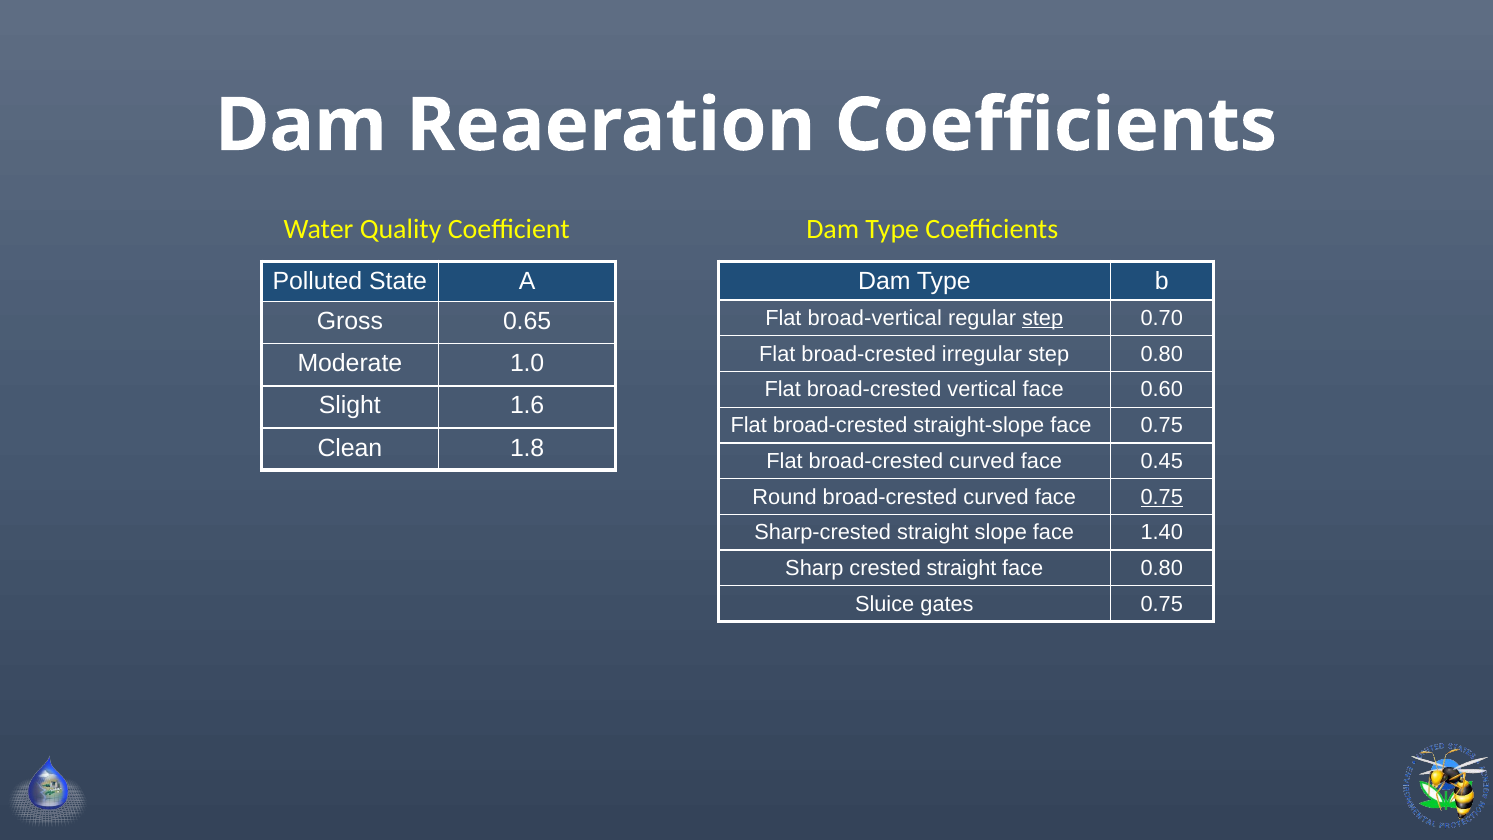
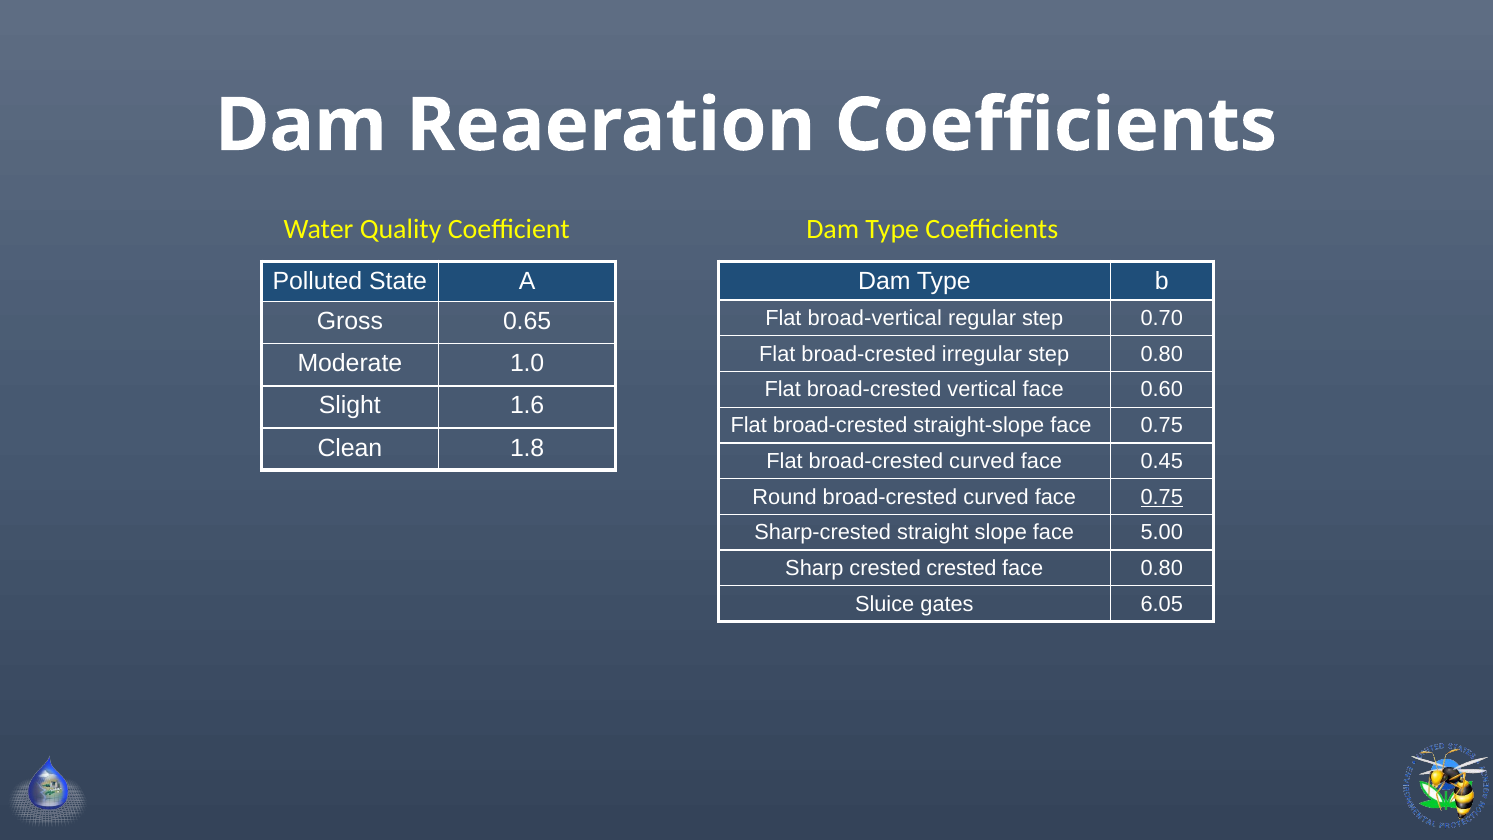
step underline: present -> none (1043, 318)
1.40: 1.40 -> 5.00 (1162, 532)
crested straight: straight -> crested (961, 568)
gates 0.75: 0.75 -> 6.05 (1162, 604)
